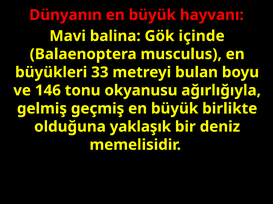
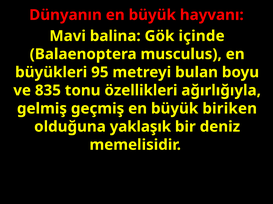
33: 33 -> 95 (100, 73)
146: 146 -> 835 (48, 91)
okyanusu: okyanusu -> özellikleri (141, 91)
birlikte: birlikte -> biriken (230, 109)
